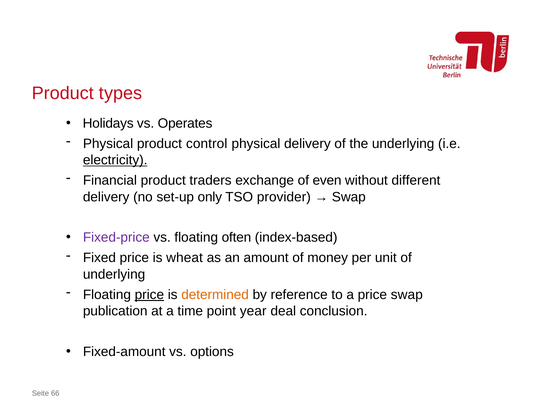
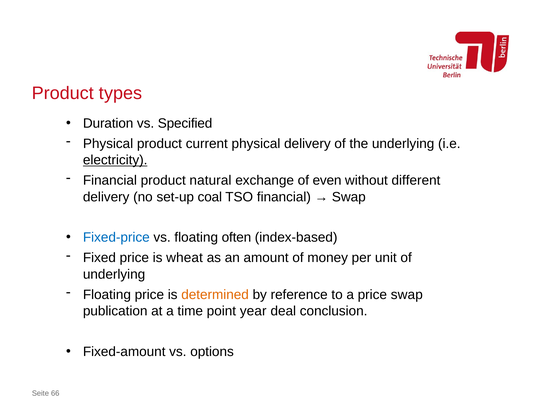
Holidays: Holidays -> Duration (108, 123)
Operates: Operates -> Specified (185, 123)
control: control -> current (207, 143)
traders: traders -> natural (210, 180)
only: only -> coal (210, 197)
TSO provider: provider -> financial (284, 197)
Fixed-price colour: purple -> blue (116, 237)
price underline: present -> none (149, 294)
